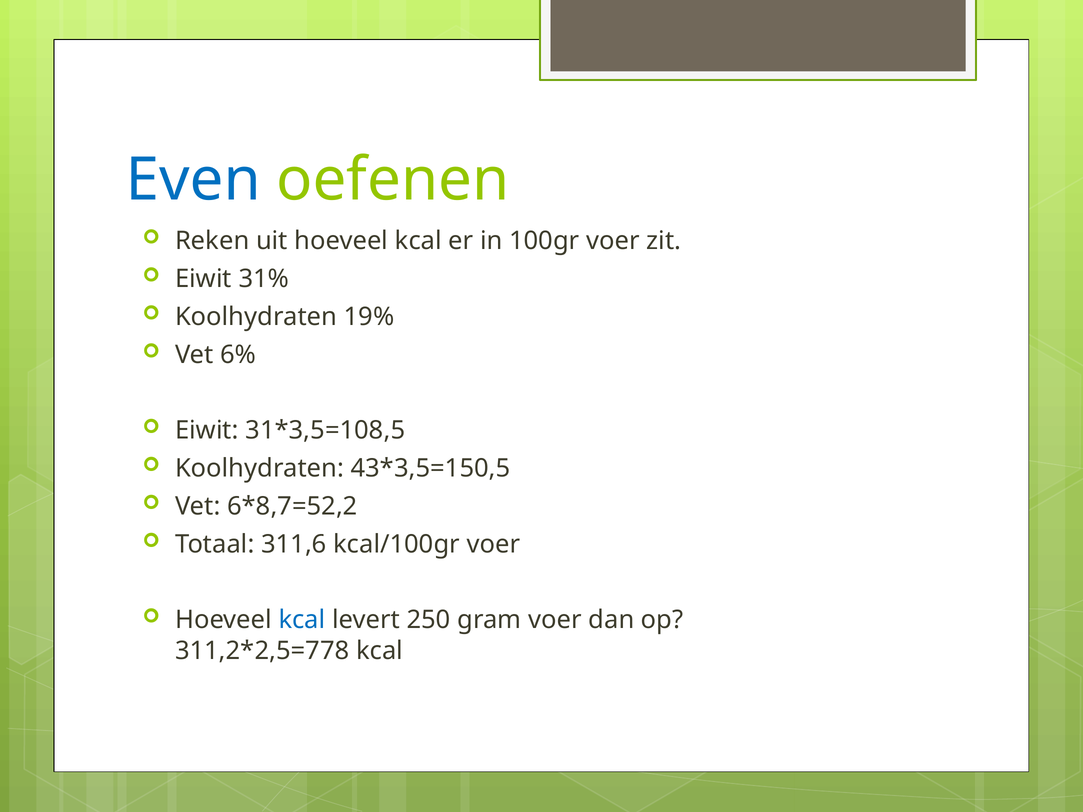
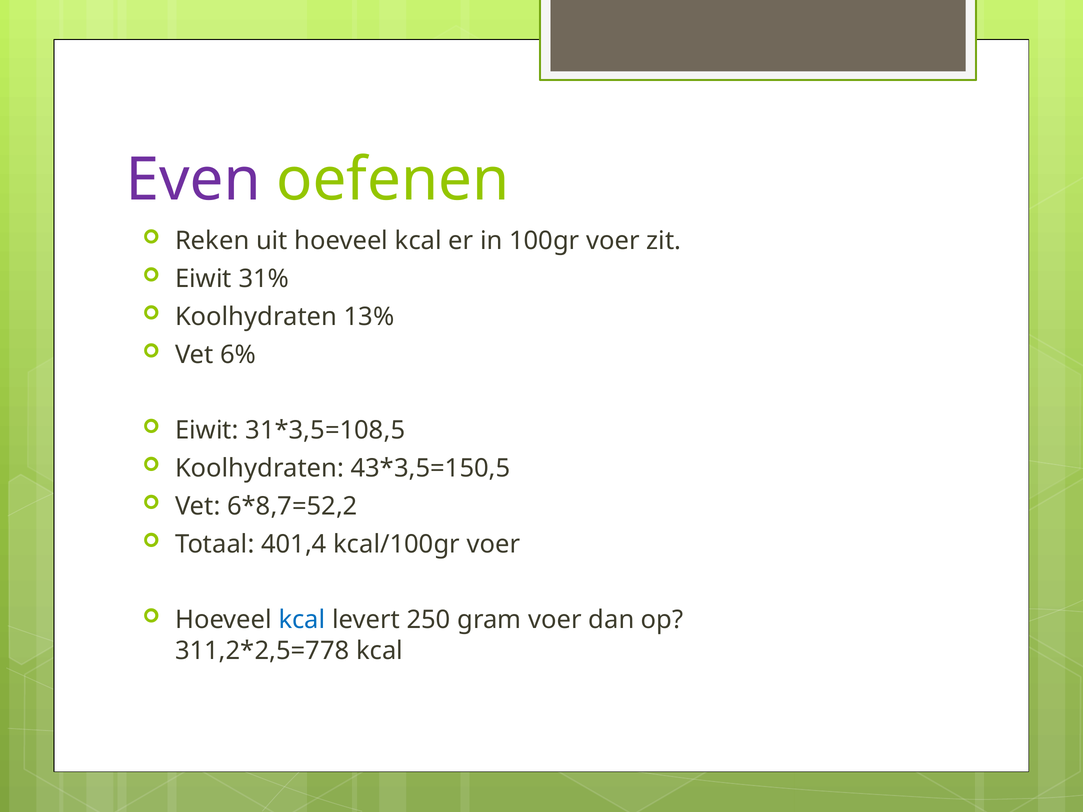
Even colour: blue -> purple (193, 180)
19%: 19% -> 13% (369, 317)
311,6: 311,6 -> 401,4 (294, 544)
